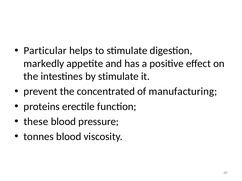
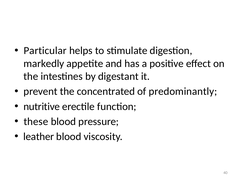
by stimulate: stimulate -> digestant (118, 77)
manufacturing: manufacturing -> predominantly (183, 92)
proteins: proteins -> nutritive (42, 107)
tonnes: tonnes -> leather (39, 137)
